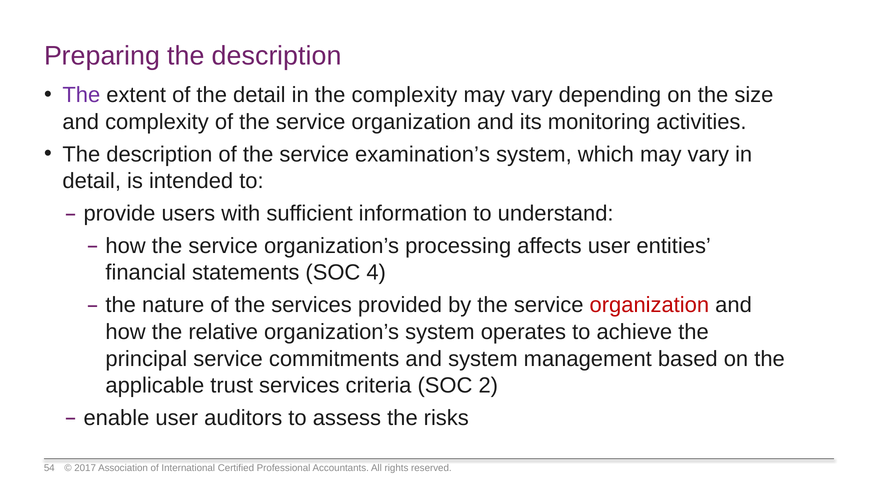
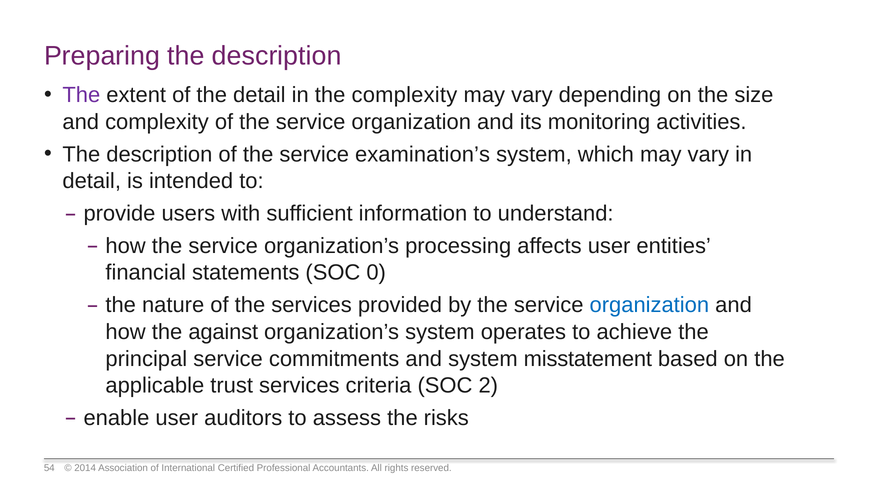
4: 4 -> 0 (376, 273)
organization colour: red -> blue (649, 305)
relative: relative -> against (223, 332)
management: management -> misstatement (588, 359)
2017: 2017 -> 2014 (85, 468)
